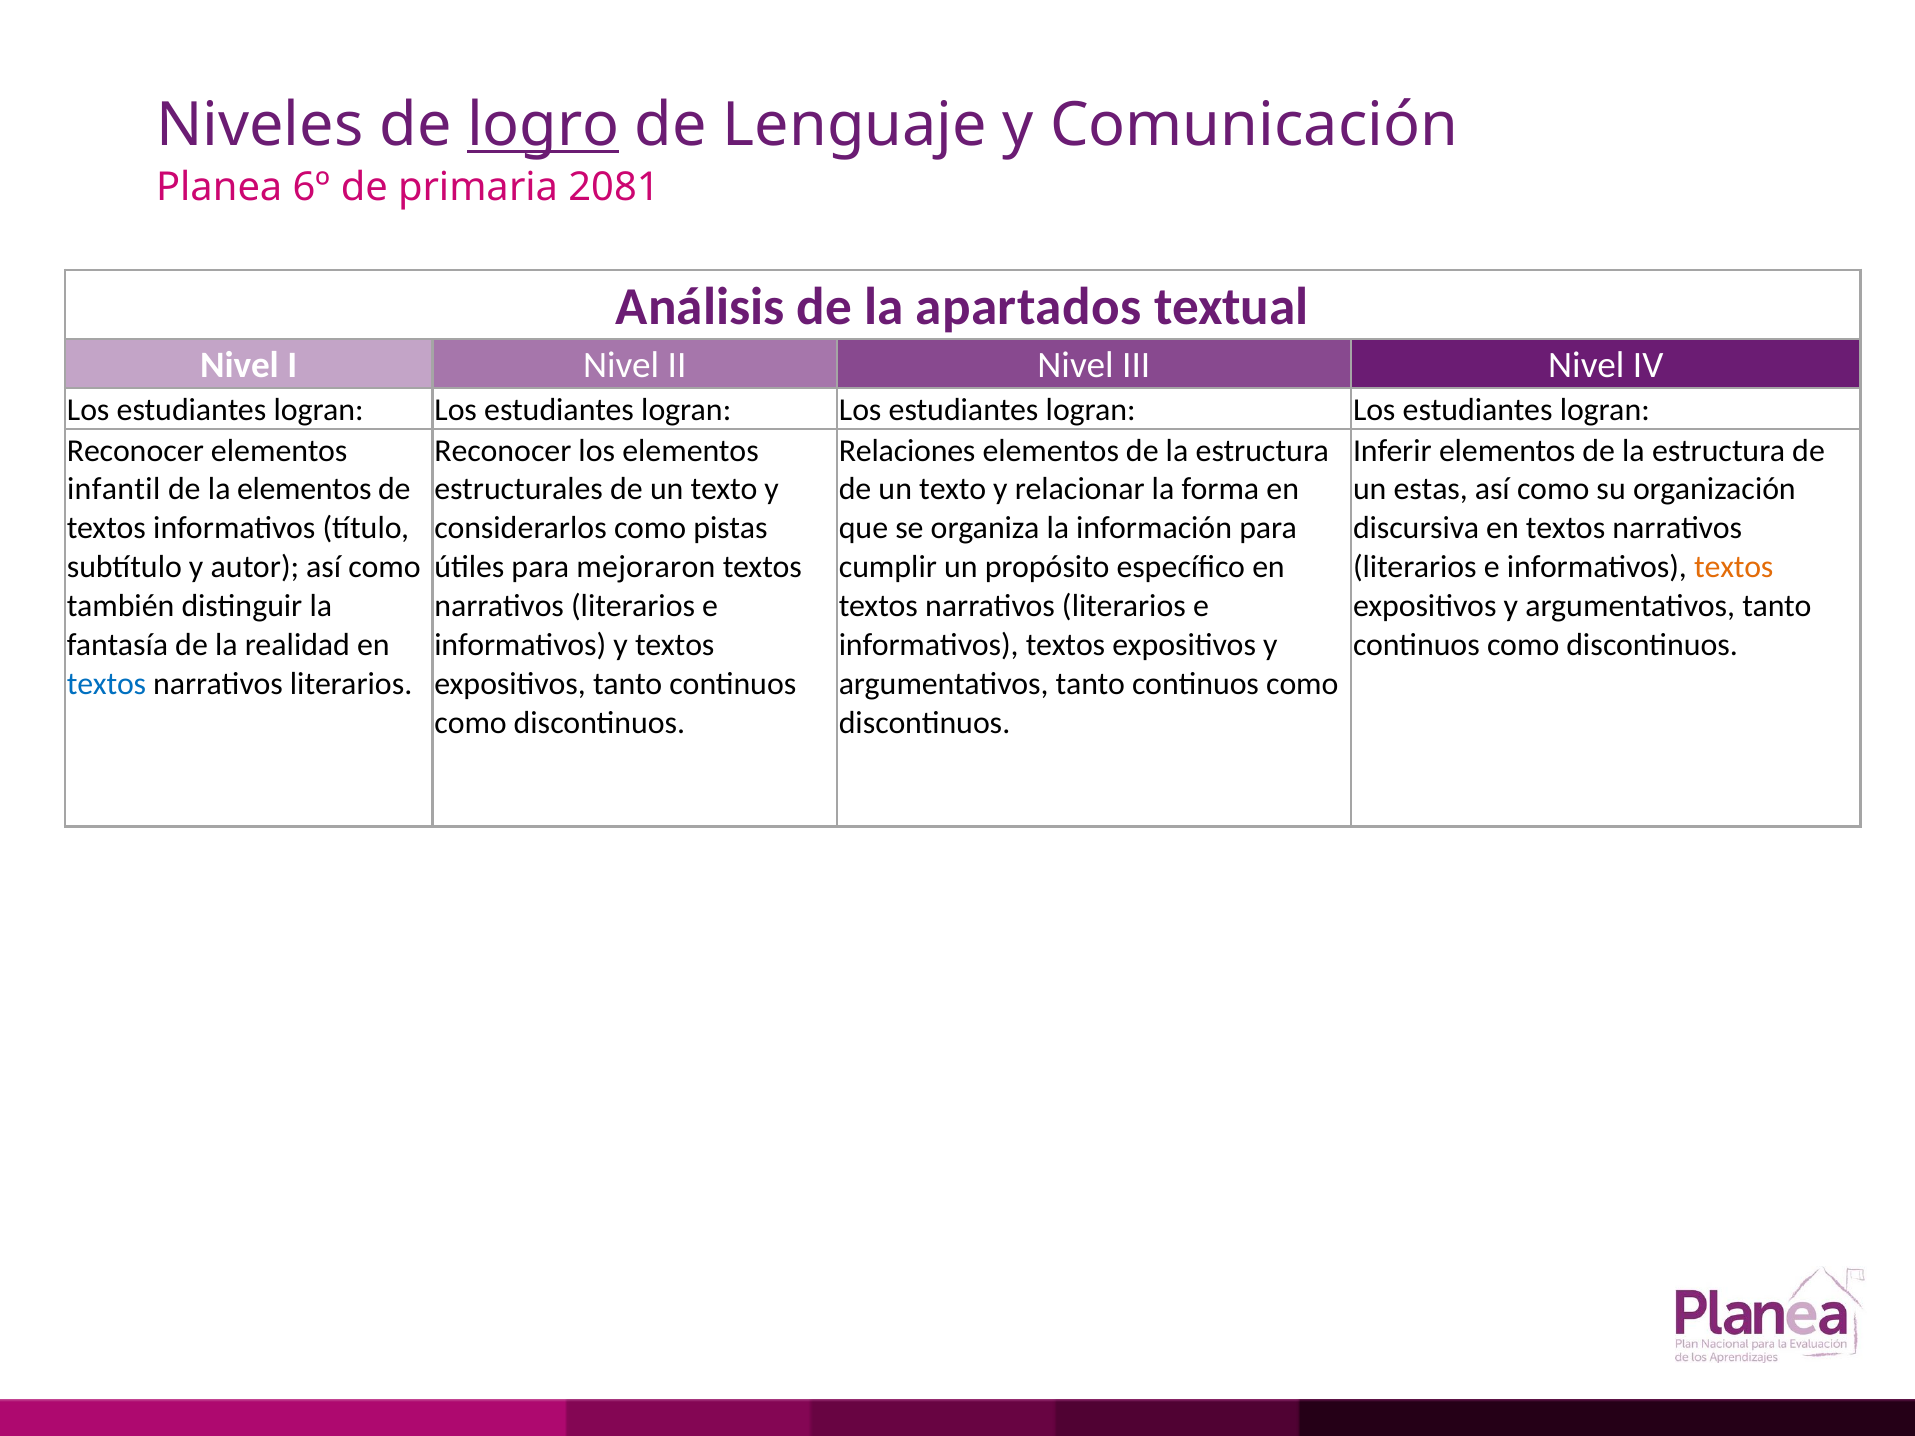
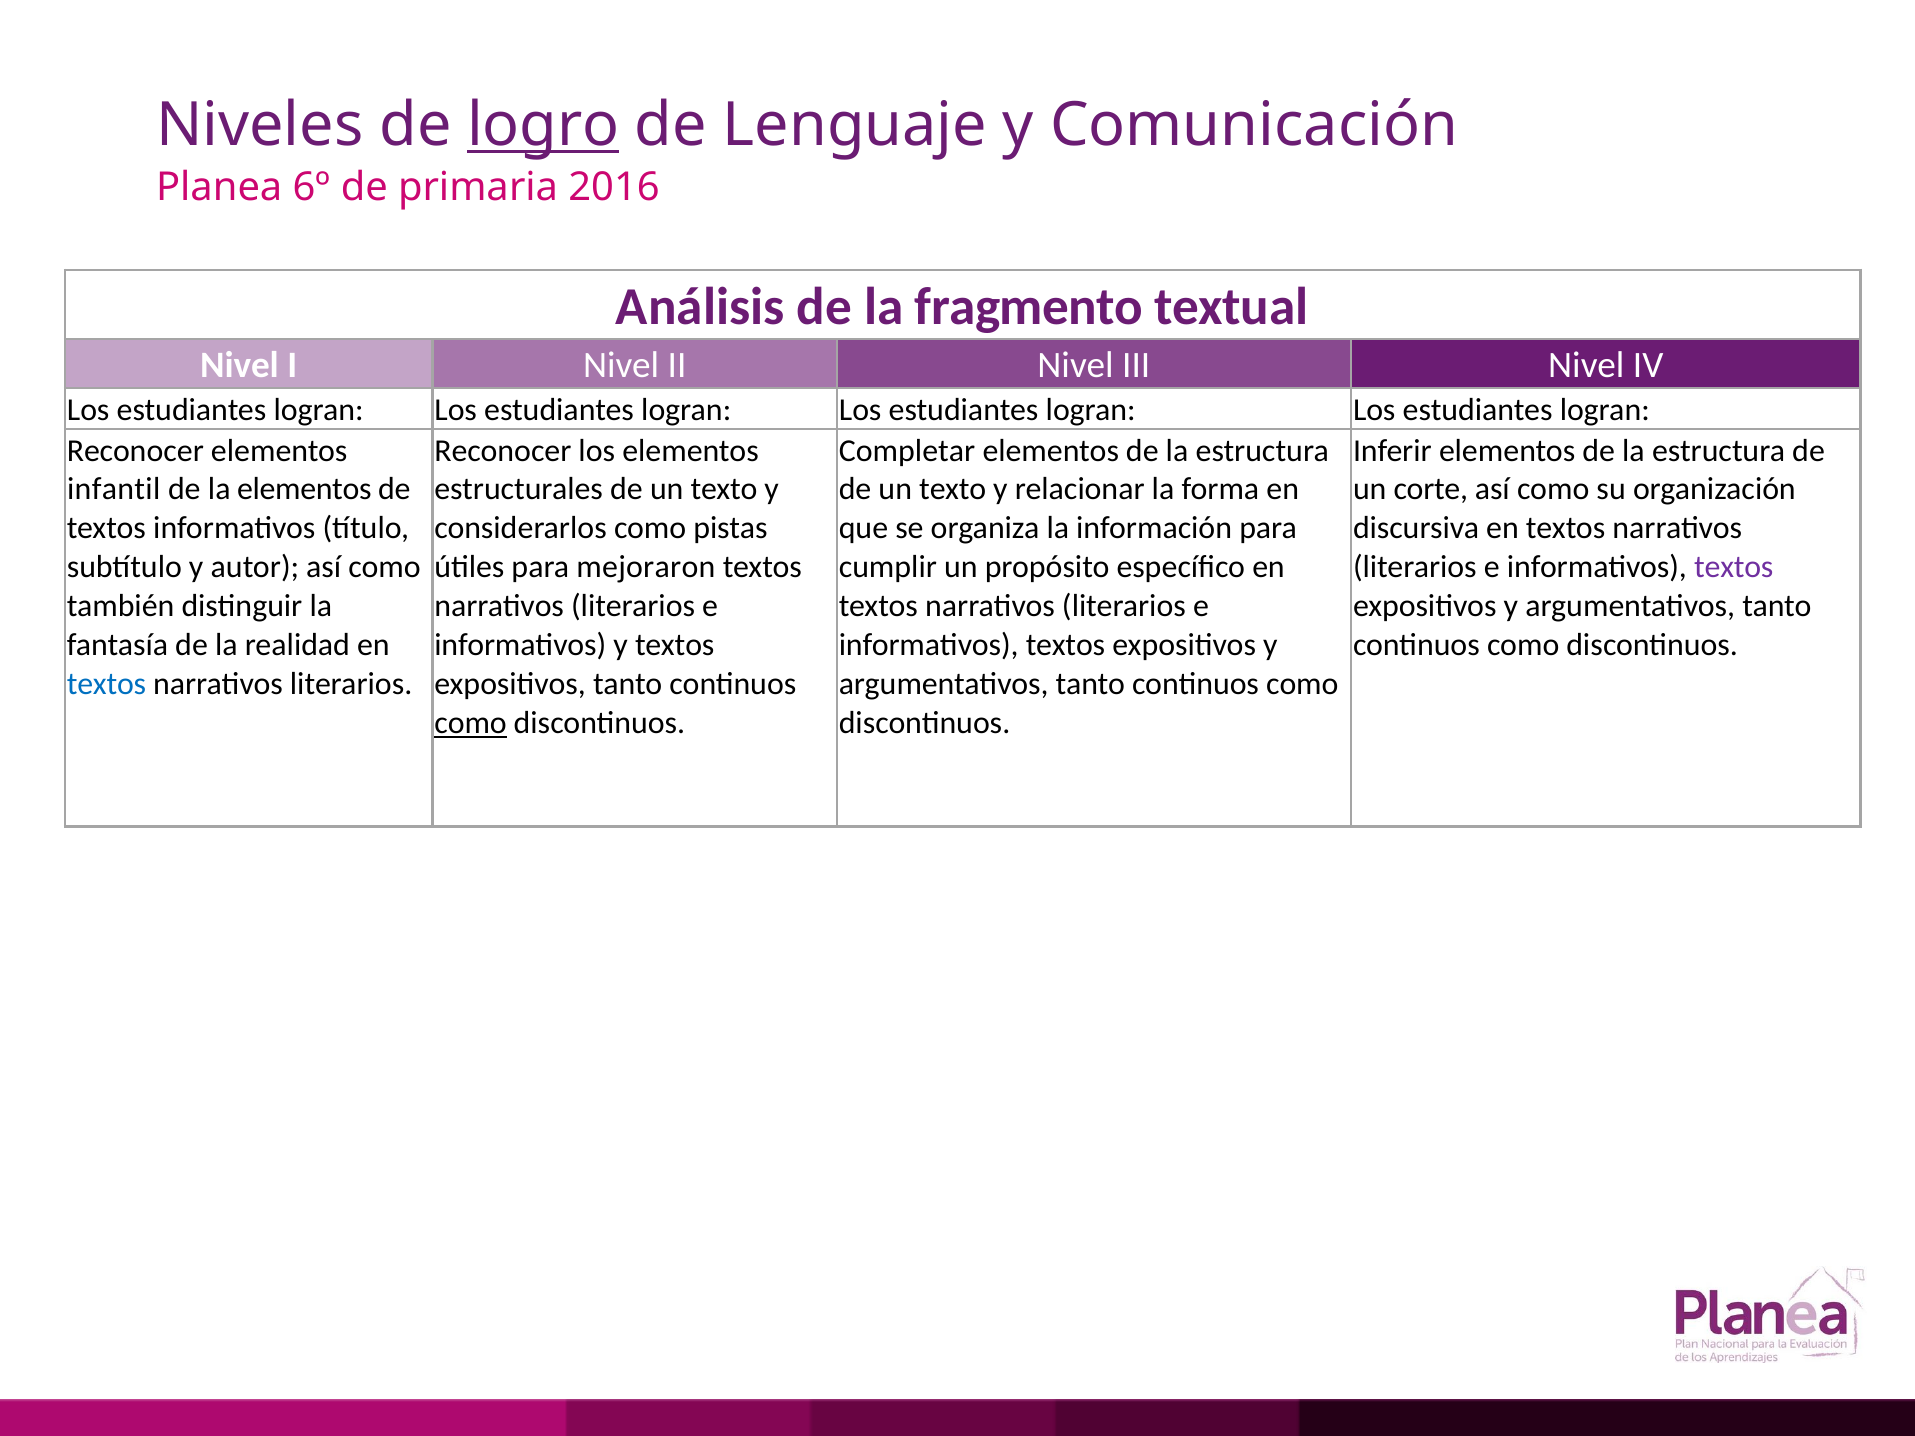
2081: 2081 -> 2016 (614, 188)
apartados: apartados -> fragmento (1029, 307)
Relaciones: Relaciones -> Completar (907, 451)
estas: estas -> corte (1431, 490)
textos colour: orange -> purple (1734, 567)
como underline: none -> present (471, 723)
